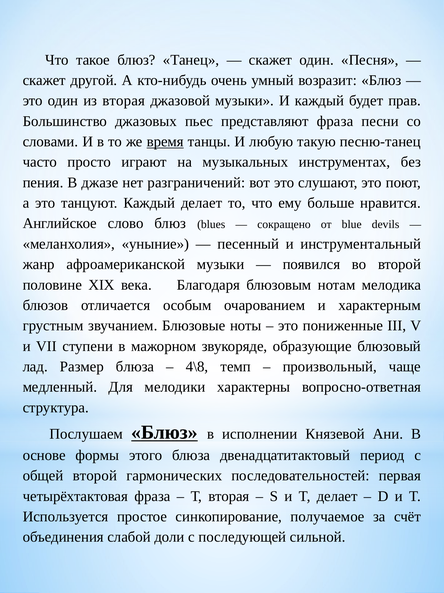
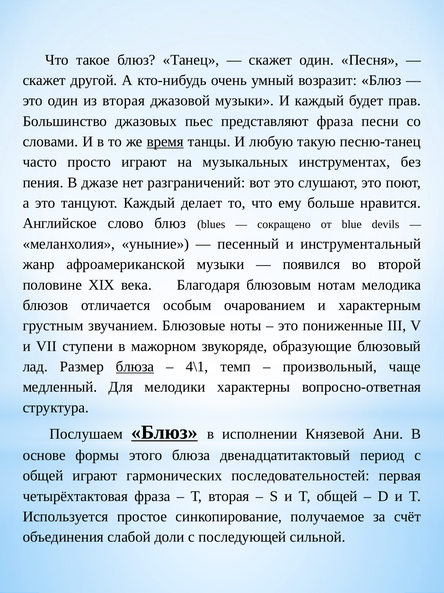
блюза underline: none -> present (135, 366)
4\8: 4\8 -> 4\1 (197, 366)
общей второй: второй -> играют (95, 475)
T делает: делает -> общей (337, 495)
